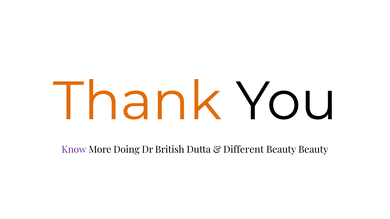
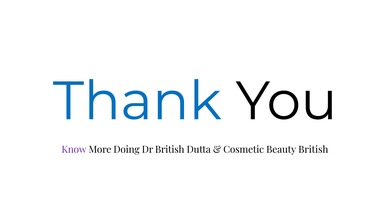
Thank colour: orange -> blue (137, 102)
Different: Different -> Cosmetic (244, 150)
Beauty Beauty: Beauty -> British (313, 150)
